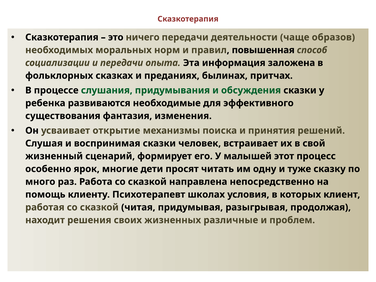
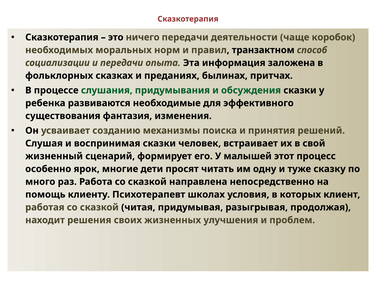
образов: образов -> коробок (333, 37)
повышенная: повышенная -> транзактном (263, 50)
открытие: открытие -> созданию (116, 131)
различные: различные -> улучшения (231, 220)
